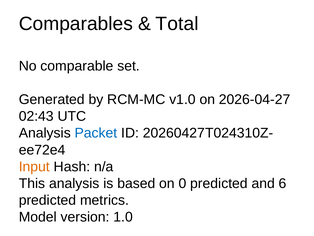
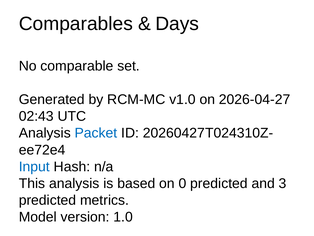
Total: Total -> Days (177, 24)
Input colour: orange -> blue (34, 166)
6: 6 -> 3 (283, 183)
